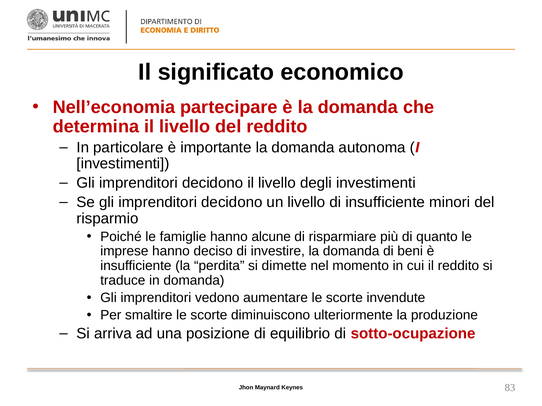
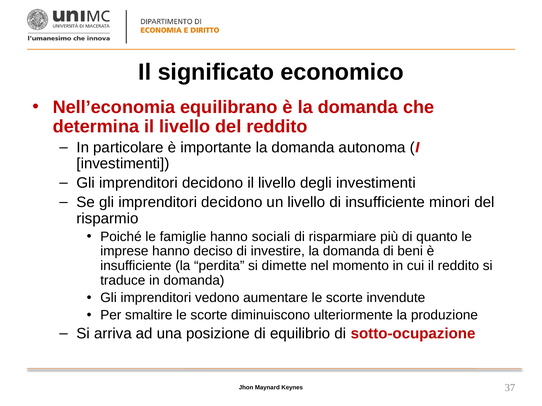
partecipare: partecipare -> equilibrano (229, 107)
alcune: alcune -> sociali (271, 237)
83: 83 -> 37 (510, 388)
